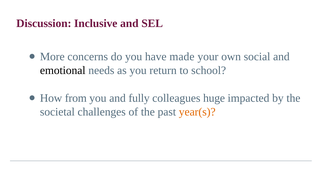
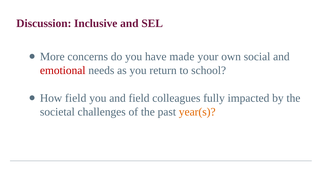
emotional colour: black -> red (63, 70)
How from: from -> field (76, 98)
and fully: fully -> field (139, 98)
huge: huge -> fully (214, 98)
